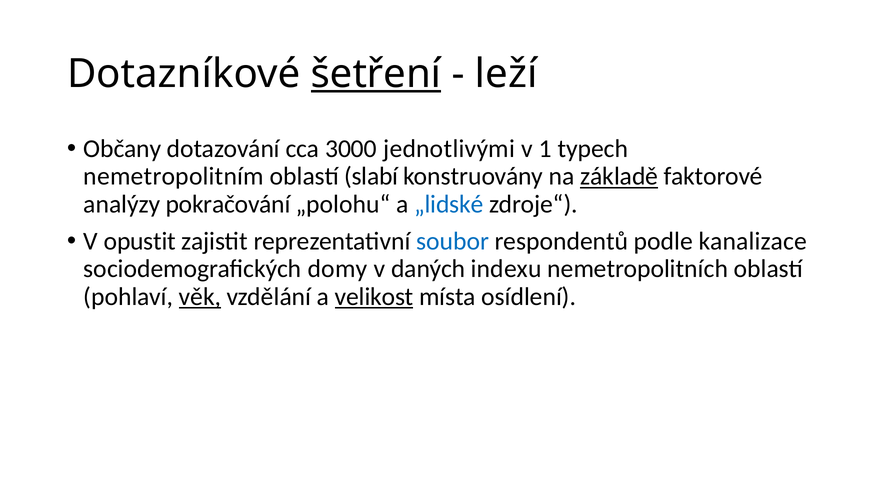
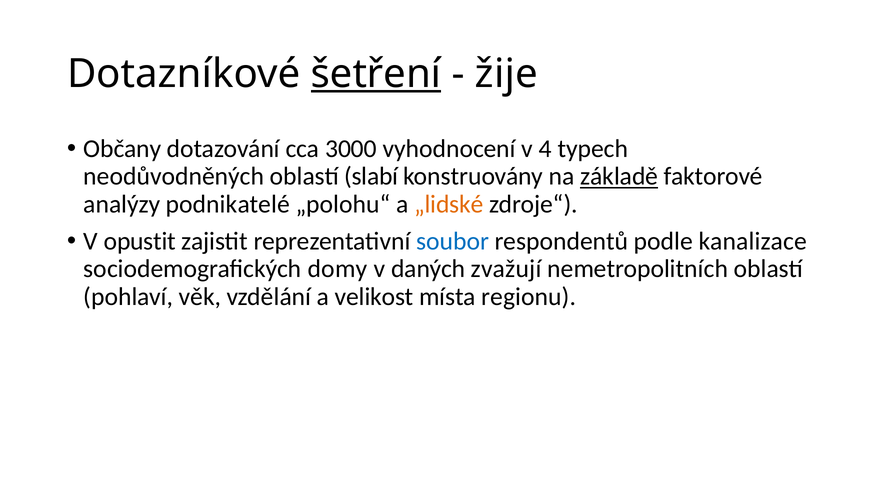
leží: leží -> žije (506, 74)
jednotlivými: jednotlivými -> vyhodnocení (449, 149)
1: 1 -> 4 (545, 149)
nemetropolitním: nemetropolitním -> neodůvodněných (174, 176)
pokračování: pokračování -> podnikatelé (228, 204)
„lidské colour: blue -> orange (449, 204)
indexu: indexu -> zvažují (506, 269)
věk underline: present -> none (200, 296)
velikost underline: present -> none (374, 296)
osídlení: osídlení -> regionu (529, 296)
